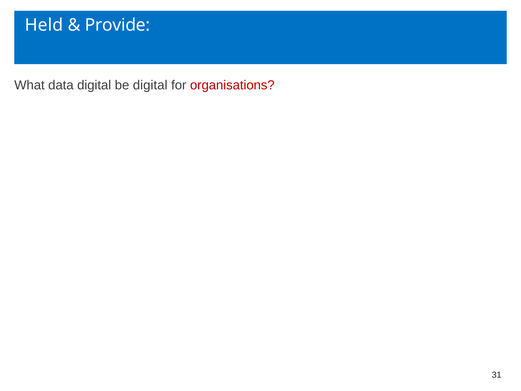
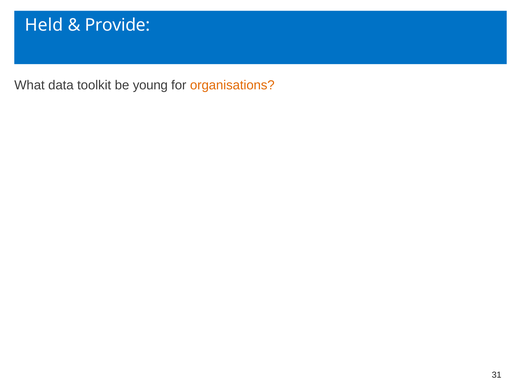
data digital: digital -> toolkit (94, 85)
be digital: digital -> young (150, 85)
organisations colour: red -> orange (232, 85)
